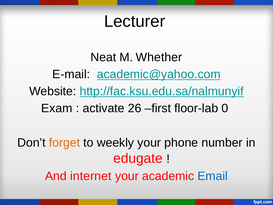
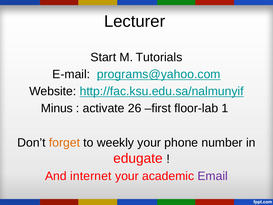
Neat: Neat -> Start (103, 57)
Whether: Whether -> Tutorials (159, 57)
academic@yahoo.com: academic@yahoo.com -> programs@yahoo.com (159, 74)
Exam: Exam -> Minus (57, 108)
0: 0 -> 1 (225, 108)
Email colour: blue -> purple (213, 176)
